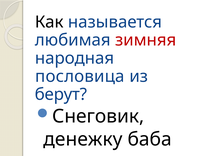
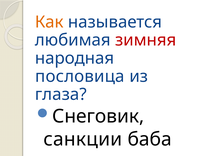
Как colour: black -> orange (49, 22)
берут: берут -> глаза (61, 95)
денежку: денежку -> санкции (83, 140)
